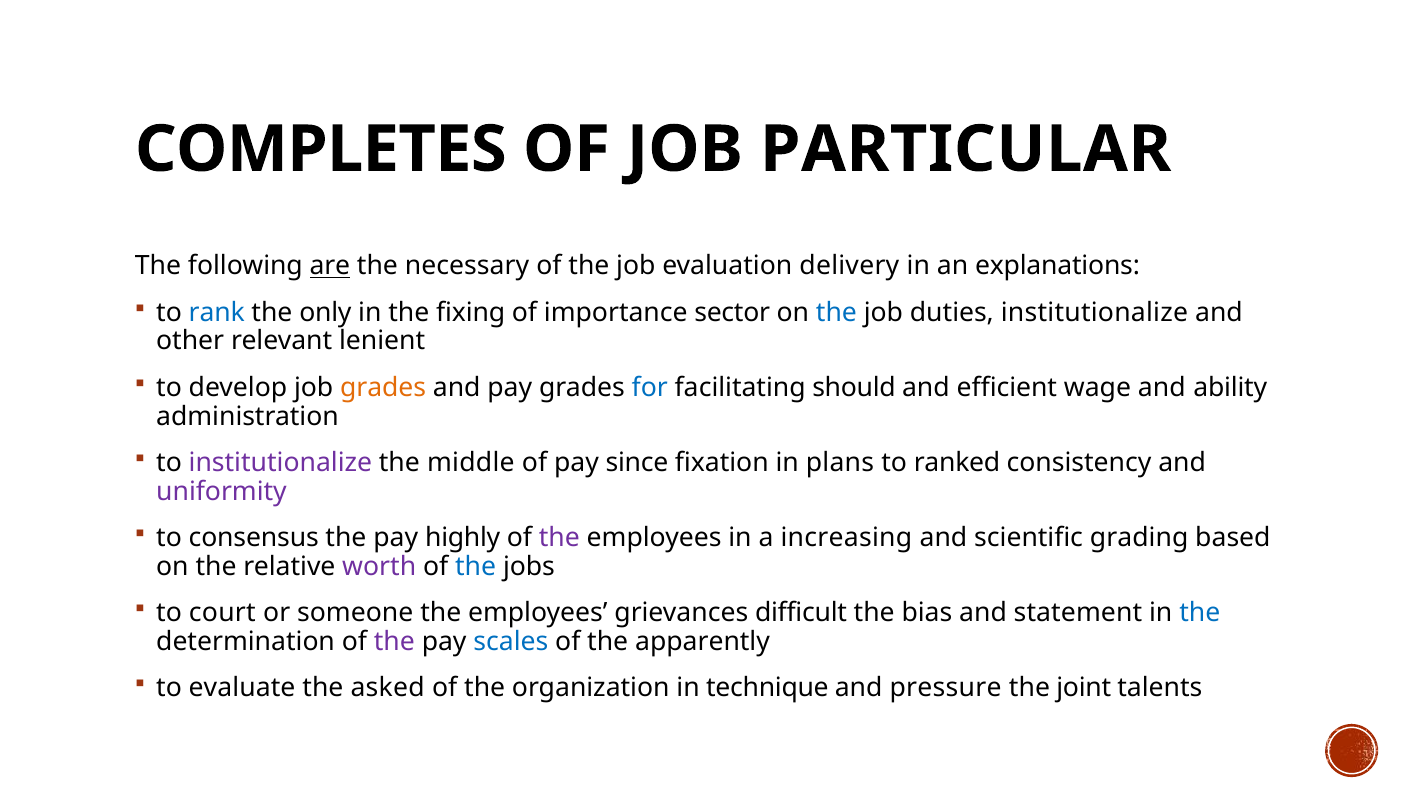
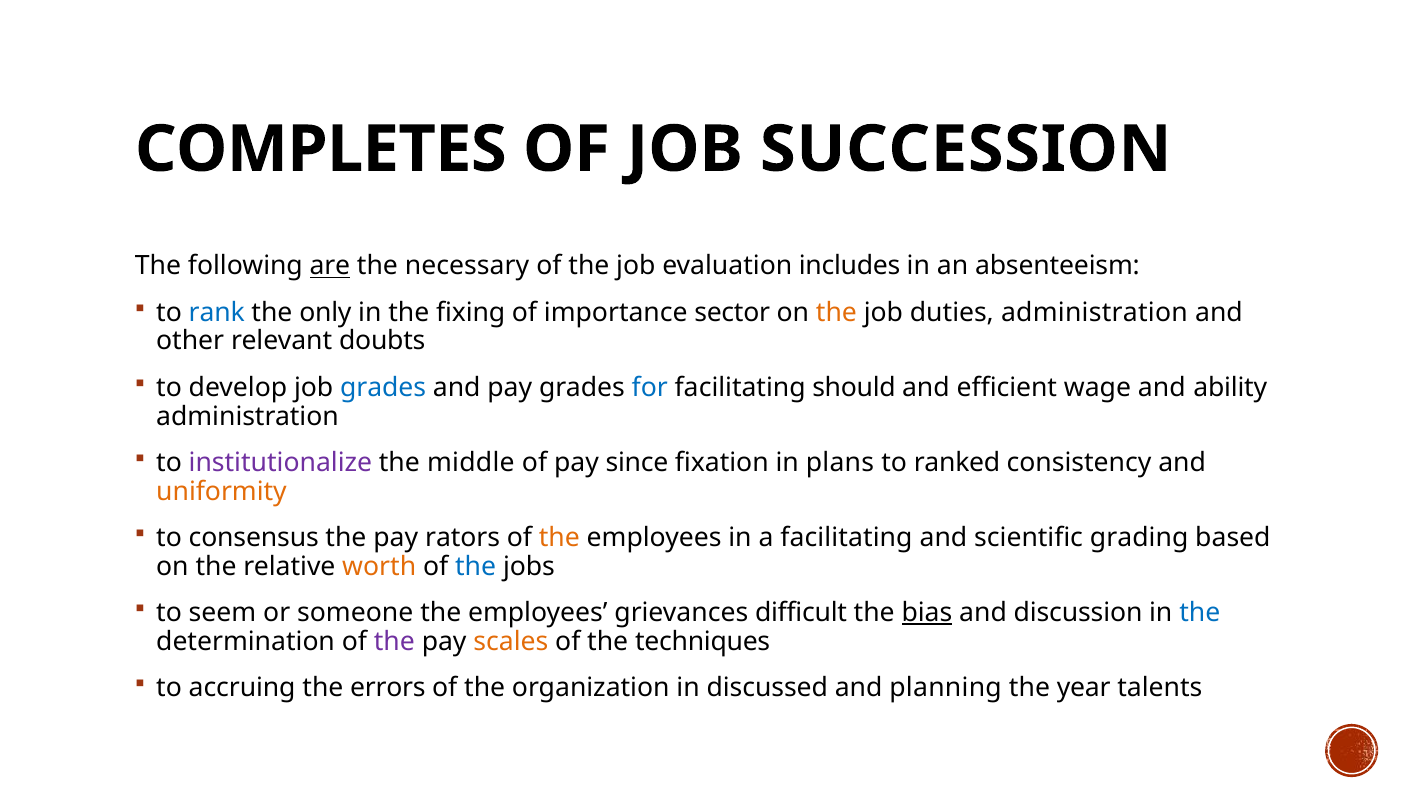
PARTICULAR: PARTICULAR -> SUCCESSION (966, 149)
delivery: delivery -> includes (850, 266)
explanations: explanations -> absenteeism (1057, 266)
the colour: blue -> orange (836, 312)
duties institutionalize: institutionalize -> administration (1094, 312)
lenient: lenient -> doubts (382, 341)
grades colour: orange -> blue (383, 388)
uniformity colour: purple -> orange (221, 491)
highly: highly -> rators (463, 538)
the colour: purple -> orange (559, 538)
a increasing: increasing -> facilitating (846, 538)
worth colour: purple -> orange (379, 566)
court: court -> seem (222, 613)
bias underline: none -> present (927, 613)
statement: statement -> discussion (1078, 613)
scales colour: blue -> orange (511, 642)
apparently: apparently -> techniques (703, 642)
evaluate: evaluate -> accruing (242, 688)
asked: asked -> errors (388, 688)
technique: technique -> discussed (767, 688)
pressure: pressure -> planning (946, 688)
joint: joint -> year (1084, 688)
